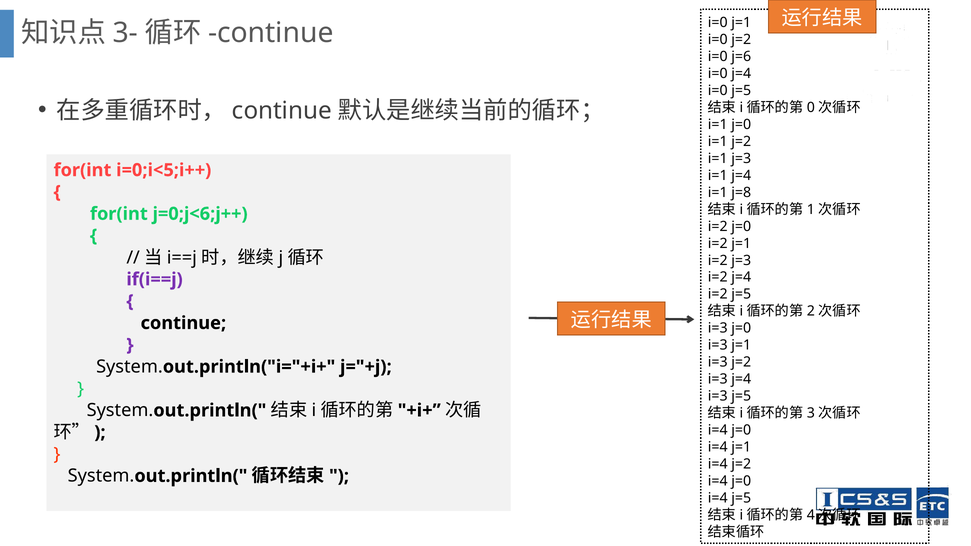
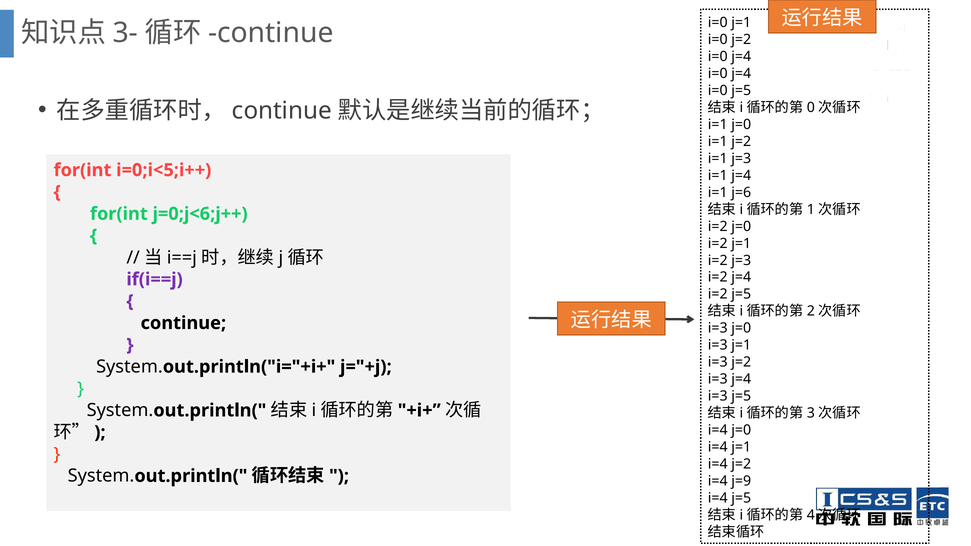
j=6: j=6 -> j=4 (741, 56)
j=8: j=8 -> j=6 (741, 192)
j=0: j=0 -> j=9 (741, 481)
